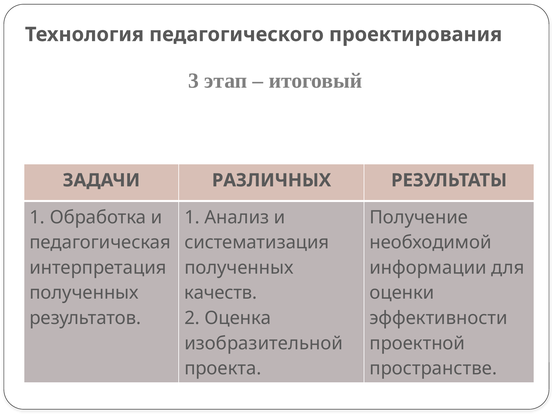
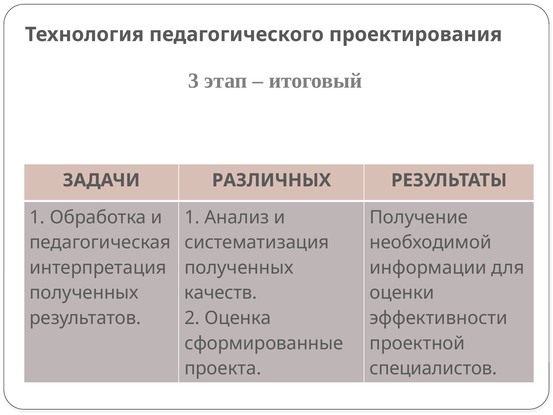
изобразительной: изобразительной -> сформированные (264, 343)
пространстве: пространстве -> специалистов (433, 368)
